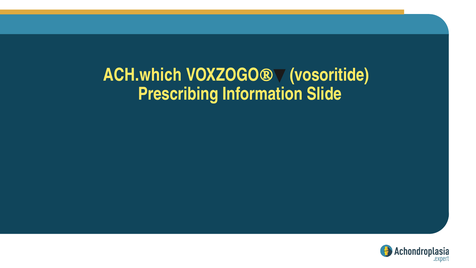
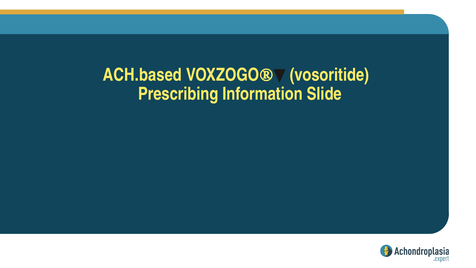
ACH.which: ACH.which -> ACH.based (142, 75)
